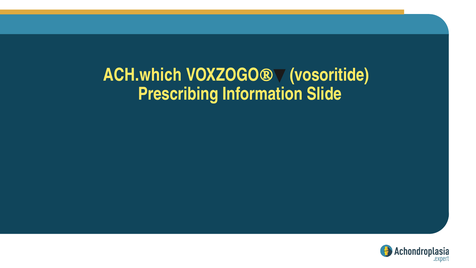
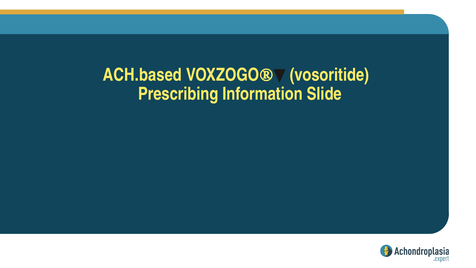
ACH.which: ACH.which -> ACH.based (142, 75)
